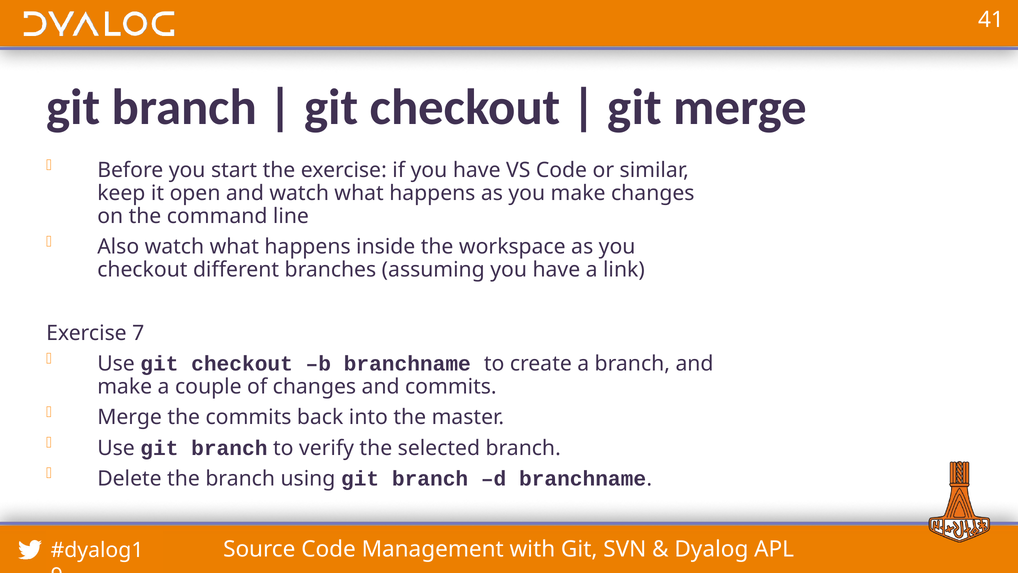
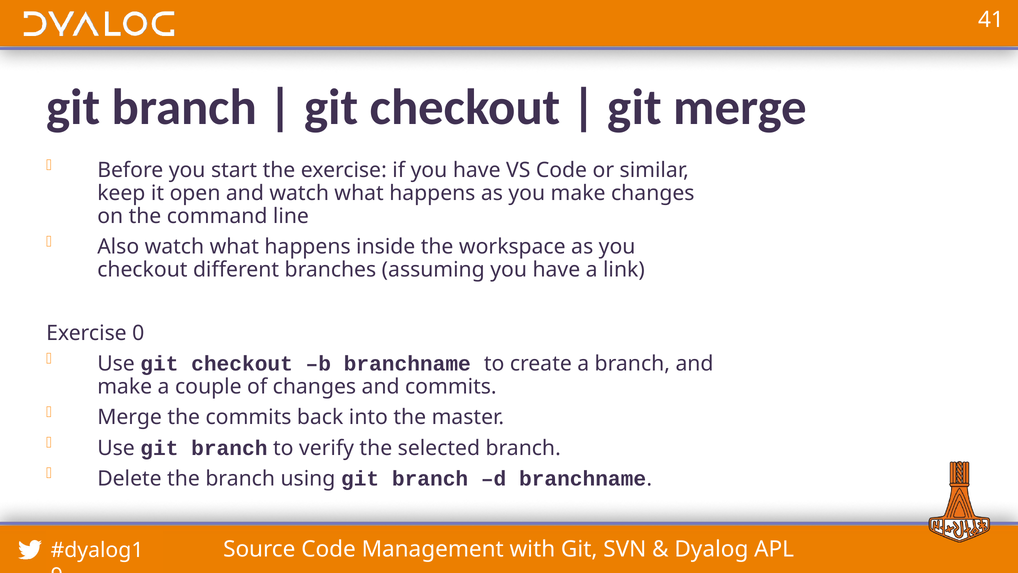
7: 7 -> 0 (138, 333)
